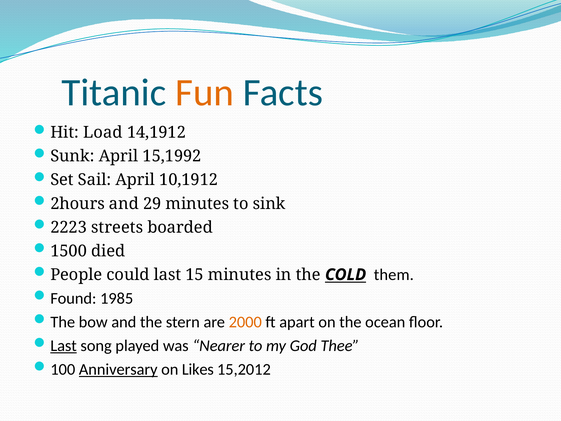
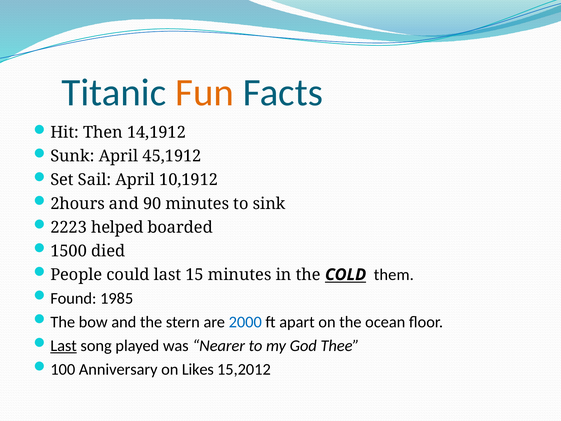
Load: Load -> Then (103, 132)
15,1992: 15,1992 -> 45,1912 (172, 156)
29: 29 -> 90 (152, 203)
streets: streets -> helped (117, 227)
2000 colour: orange -> blue (245, 322)
Anniversary underline: present -> none (118, 369)
